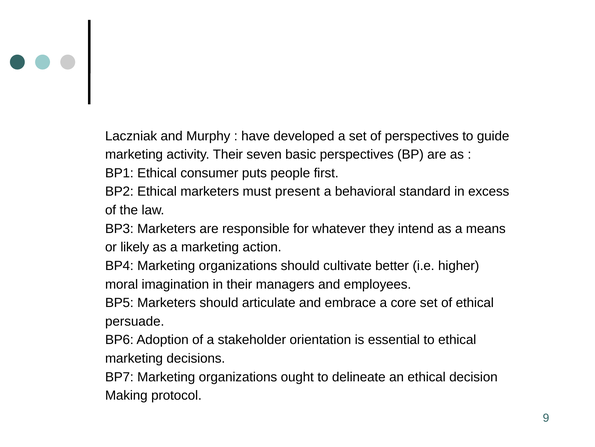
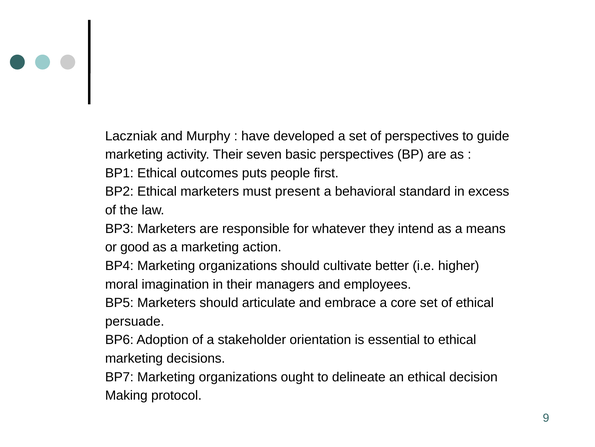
consumer: consumer -> outcomes (209, 173)
likely: likely -> good (135, 247)
